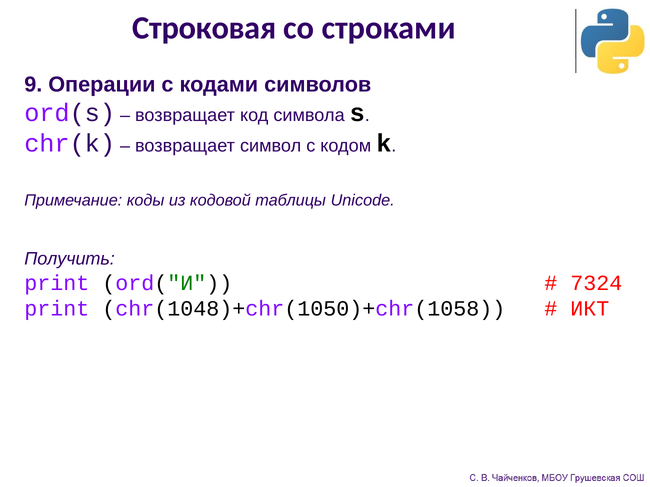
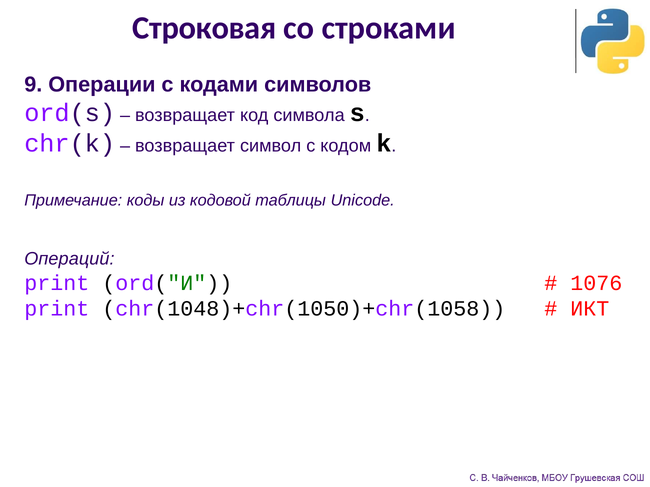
Получить: Получить -> Операций (69, 259)
7324: 7324 -> 1076 (596, 283)
